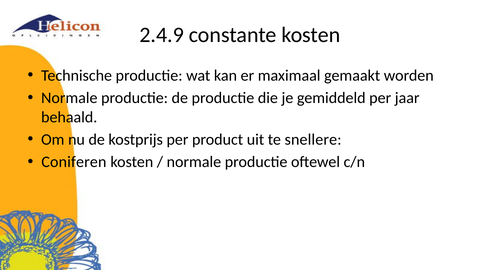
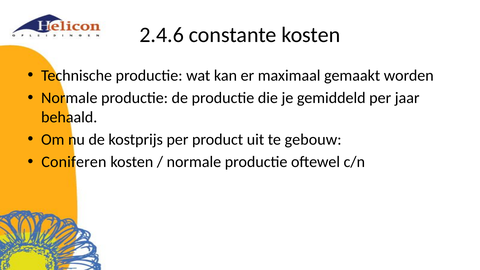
2.4.9: 2.4.9 -> 2.4.6 (162, 35)
snellere: snellere -> gebouw (313, 140)
